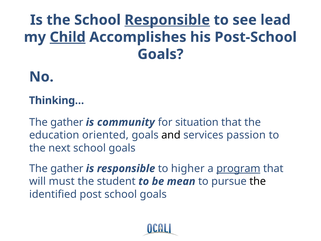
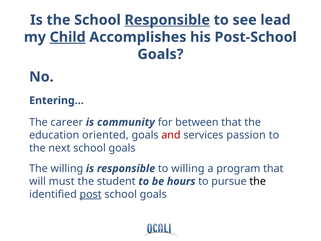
Thinking…: Thinking… -> Entering… (56, 100)
gather: gather -> career (67, 122)
situation: situation -> between (197, 122)
and colour: black -> red (171, 135)
gather: gather -> willing (67, 168)
to higher: higher -> willing (188, 168)
program underline: present -> none (238, 168)
mean: mean -> hours (181, 181)
post underline: none -> present (91, 194)
